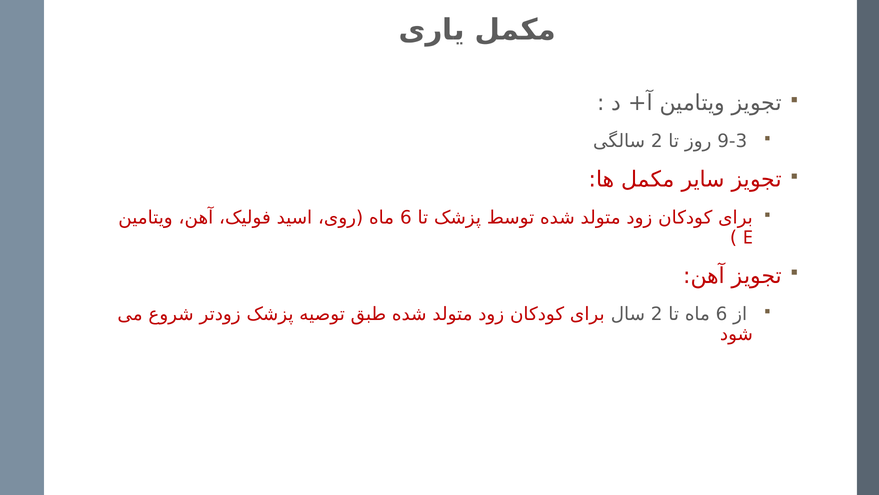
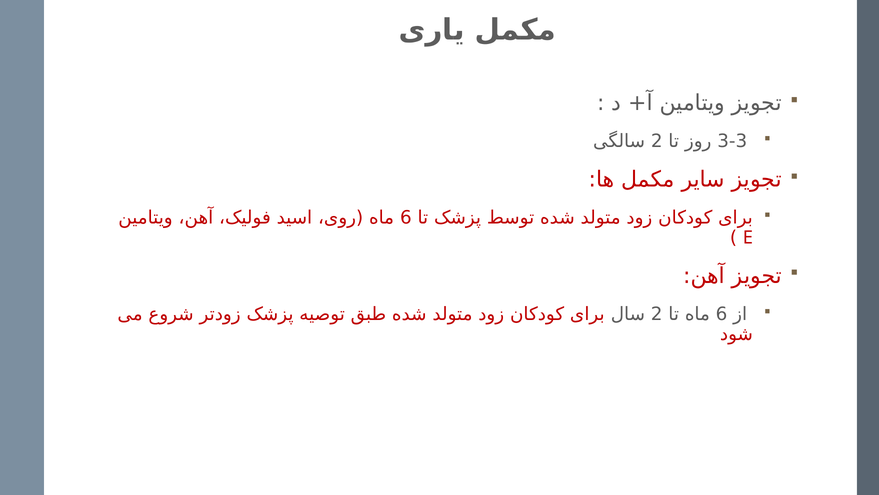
9-3: 9-3 -> 3-3 (732, 141)
